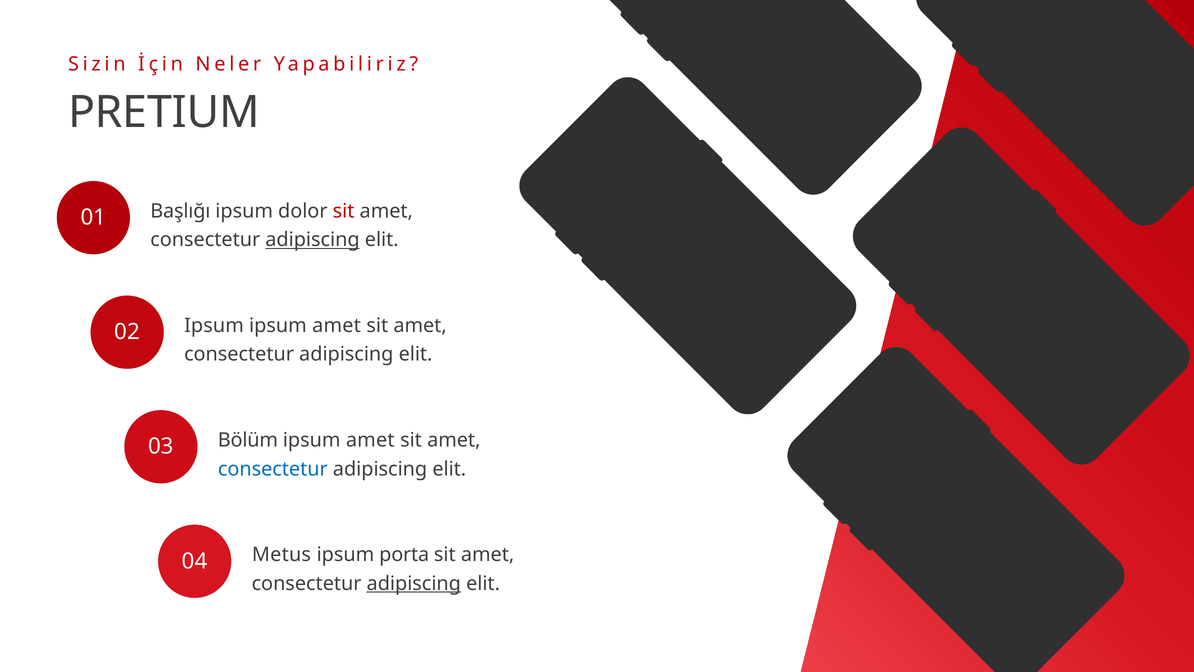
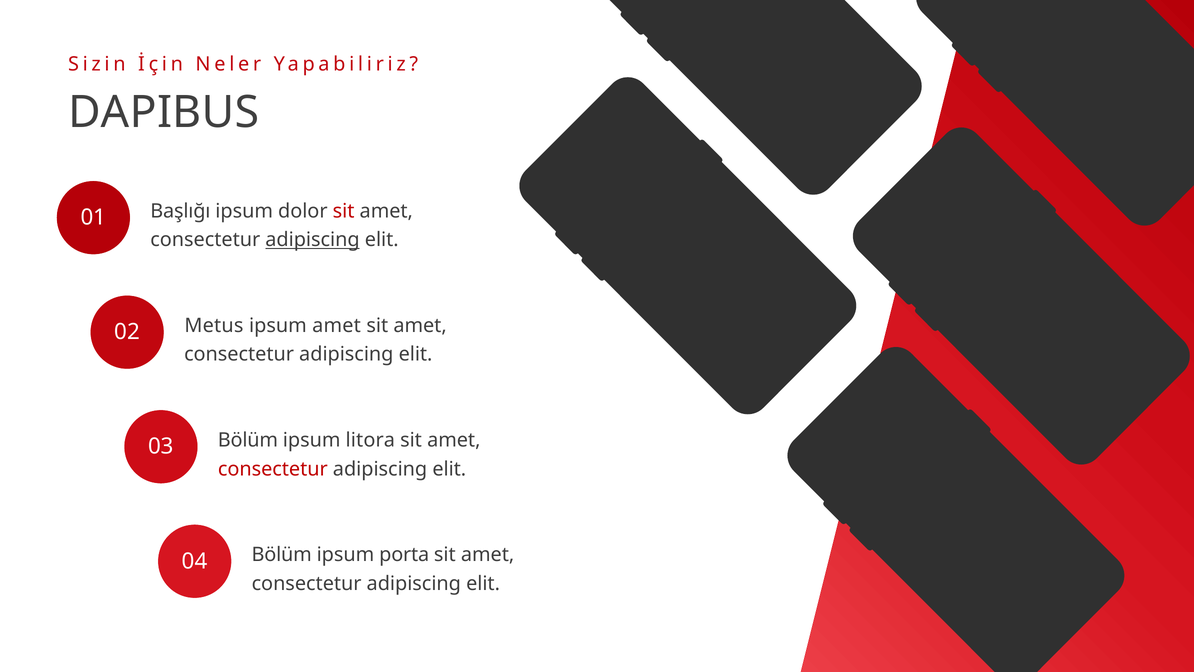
PRETIUM: PRETIUM -> DAPIBUS (164, 112)
Ipsum: Ipsum -> Metus (214, 326)
amet: amet -> litora (370, 440)
consectetur colour: blue -> red (273, 469)
Metus: Metus -> Bölüm (282, 555)
adipiscing underline: present -> none (414, 583)
